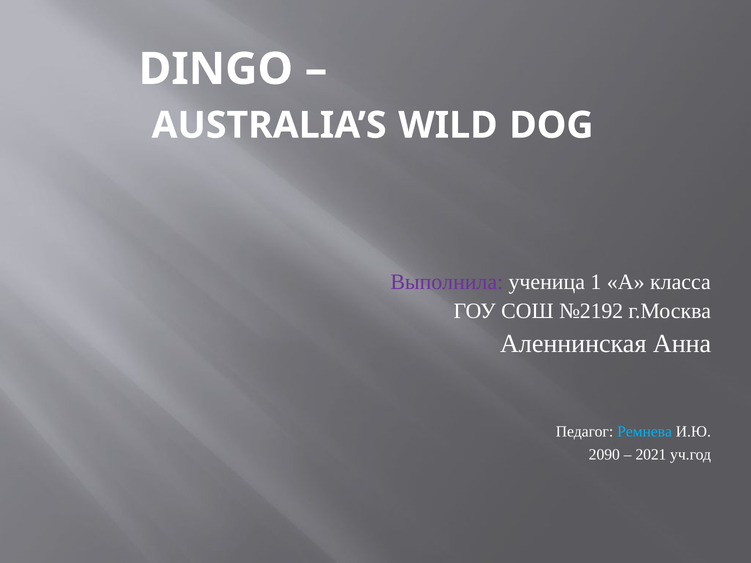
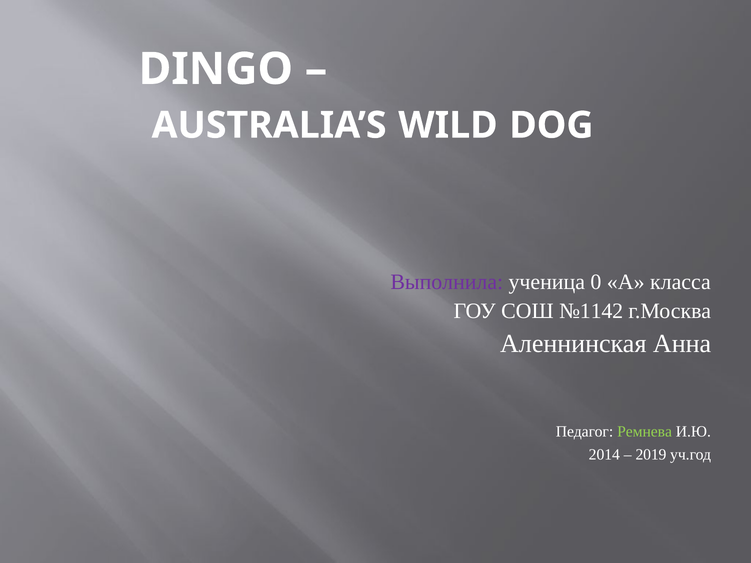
1: 1 -> 0 (596, 282)
№2192: №2192 -> №1142 (591, 311)
Ремнева colour: light blue -> light green (645, 432)
2090: 2090 -> 2014 (604, 455)
2021: 2021 -> 2019 (651, 455)
